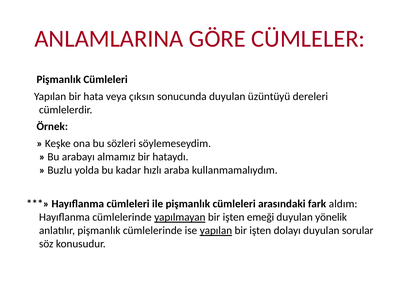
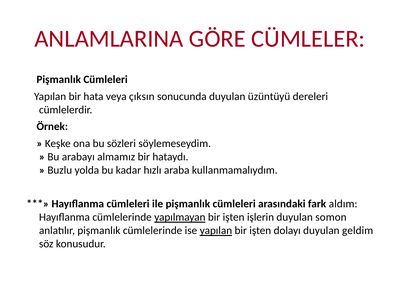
emeği: emeği -> işlerin (261, 217)
yönelik: yönelik -> somon (331, 217)
sorular: sorular -> geldim (358, 231)
